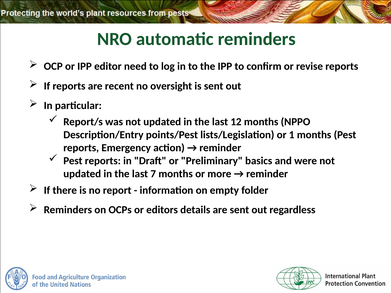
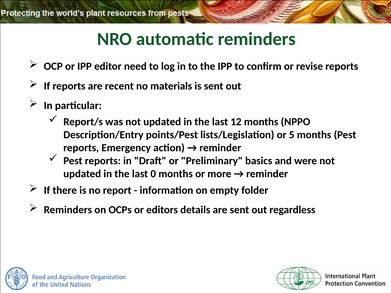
oversight: oversight -> materials (171, 86)
1: 1 -> 5 (292, 135)
7: 7 -> 0 (153, 174)
